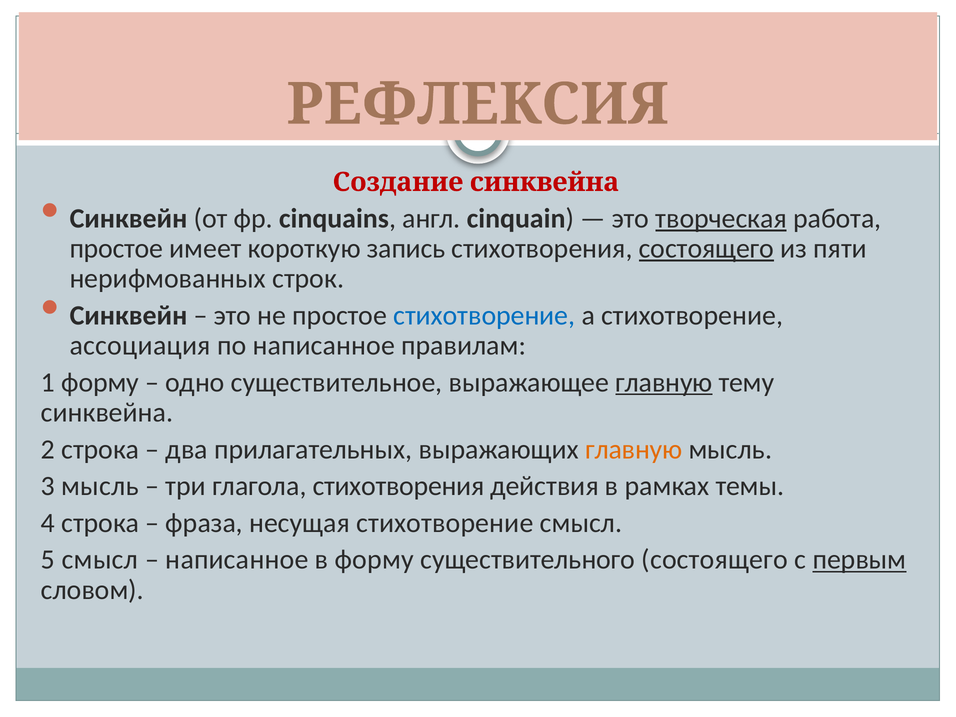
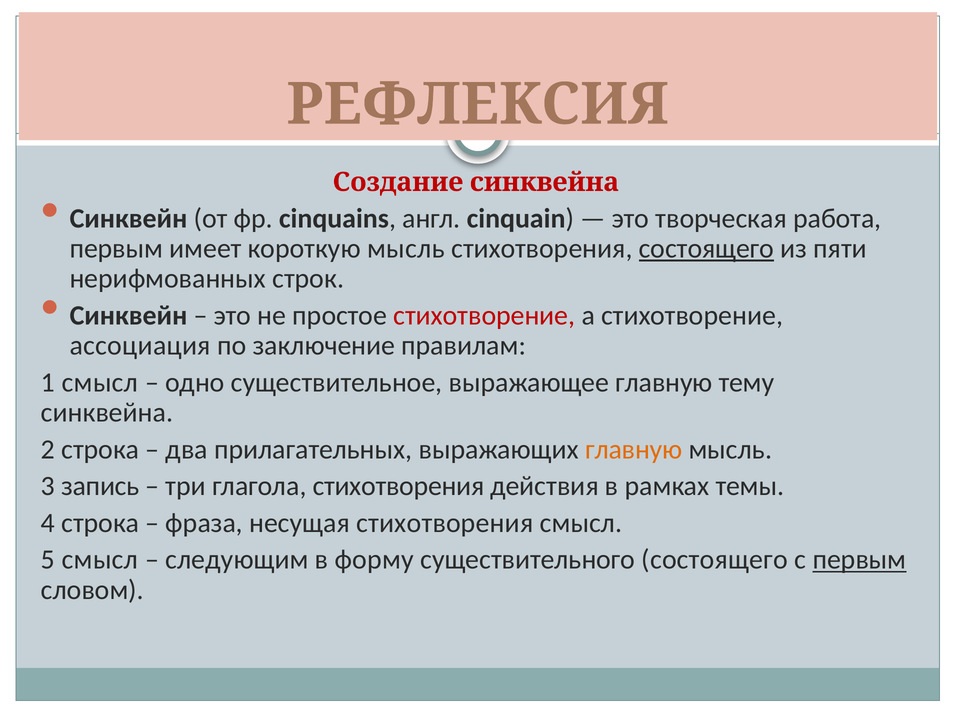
творческая underline: present -> none (721, 218)
простое: простое -> первым (116, 249)
короткую запись: запись -> мысль (406, 249)
стихотворение colour: blue -> red (484, 315)
по написанное: написанное -> заключение (324, 346)
1 форму: форму -> смысл (100, 382)
главную underline: present -> none (664, 382)
3 мысль: мысль -> запись (100, 486)
несущая стихотворение: стихотворение -> стихотворения (445, 523)
написанное: написанное -> следующим (237, 560)
